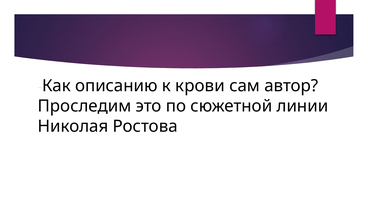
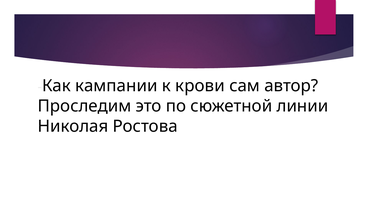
описанию: описанию -> кампании (116, 86)
